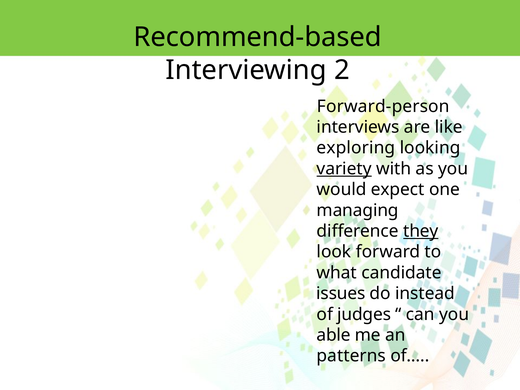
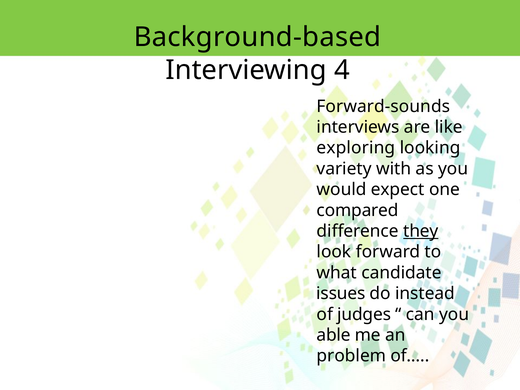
Recommend-based: Recommend-based -> Background-based (257, 37)
2: 2 -> 4 (342, 70)
Forward-person: Forward-person -> Forward-sounds (383, 106)
variety underline: present -> none (344, 169)
managing: managing -> compared (358, 210)
patterns: patterns -> problem (351, 356)
